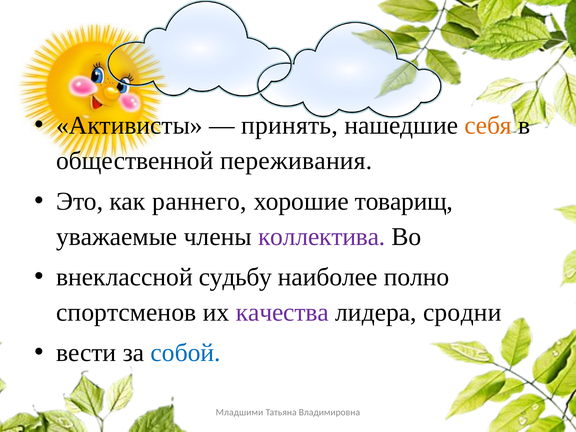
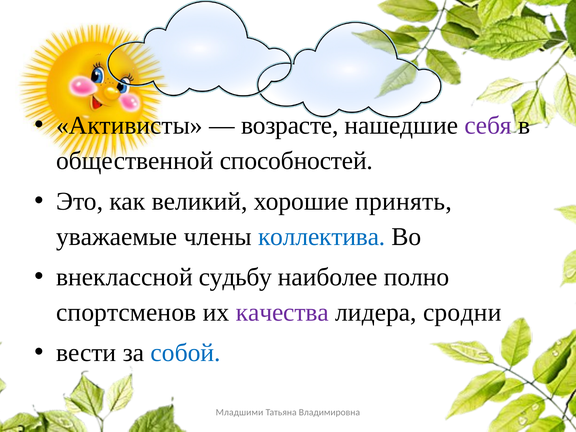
принять: принять -> возрасте (290, 125)
себя colour: orange -> purple (488, 125)
переживания: переживания -> способностей (296, 161)
раннего: раннего -> великий (200, 201)
товарищ: товарищ -> принять (404, 201)
коллектива colour: purple -> blue (322, 237)
